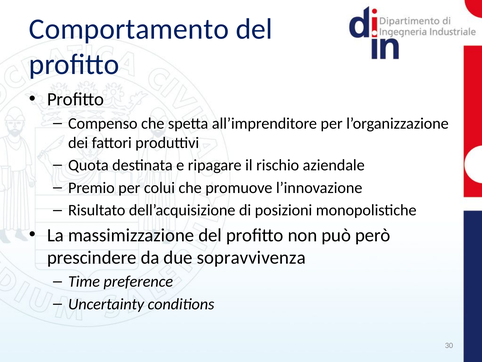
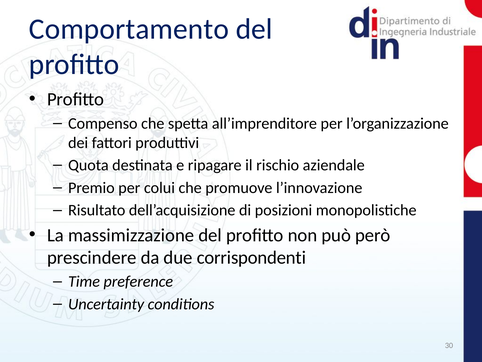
sopravvivenza: sopravvivenza -> corrispondenti (251, 257)
